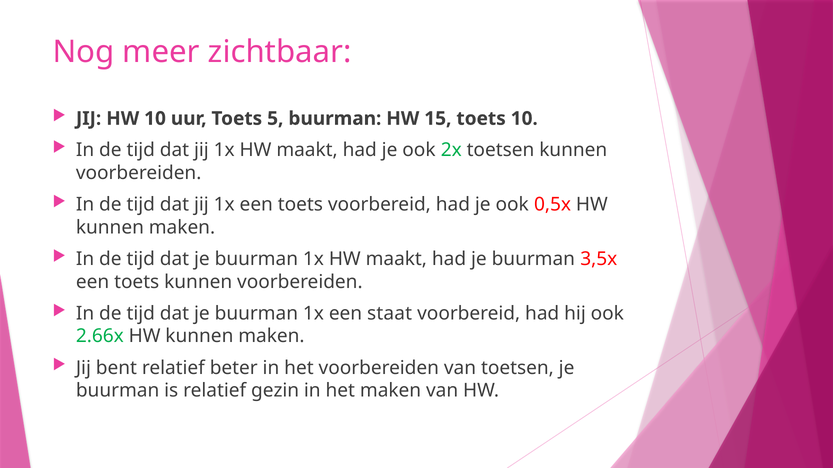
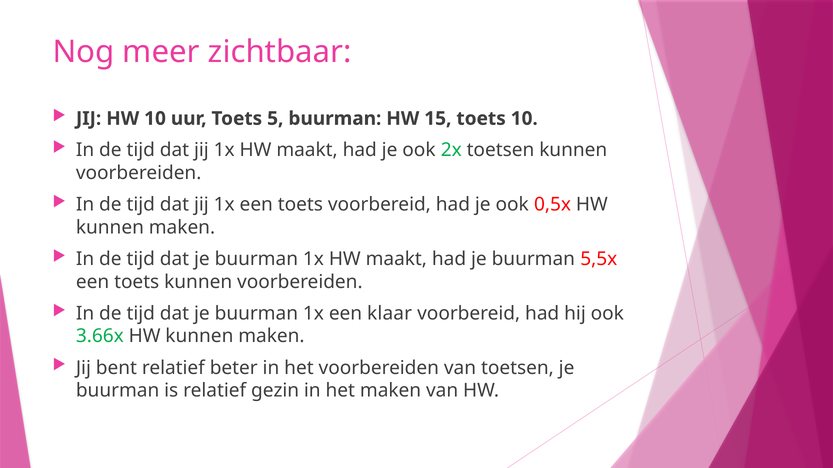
3,5x: 3,5x -> 5,5x (599, 259)
staat: staat -> klaar (390, 314)
2.66x: 2.66x -> 3.66x (100, 337)
